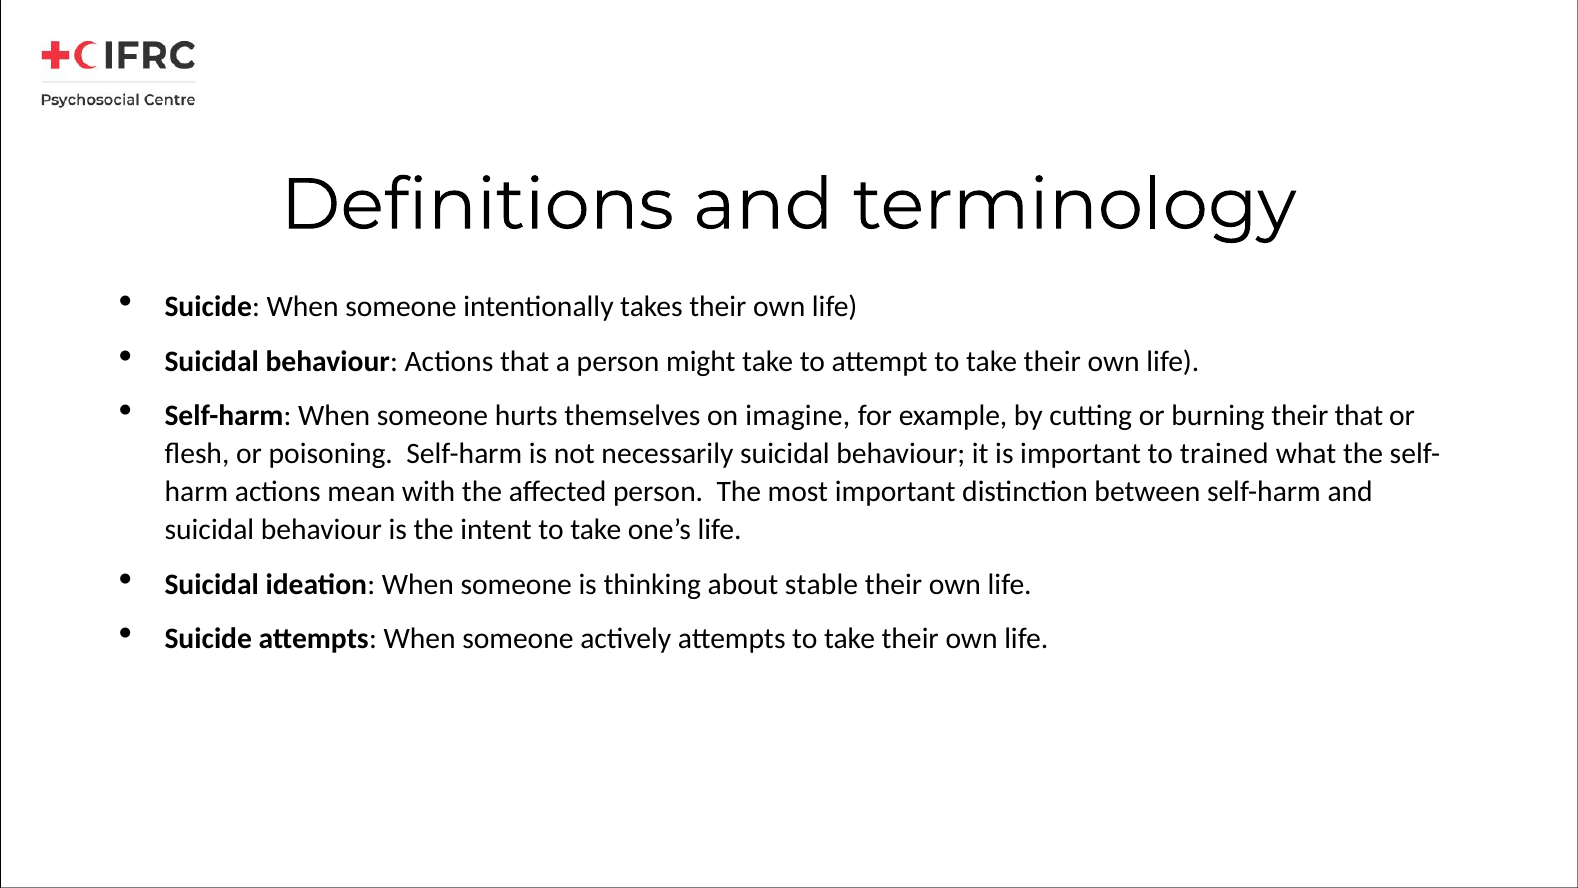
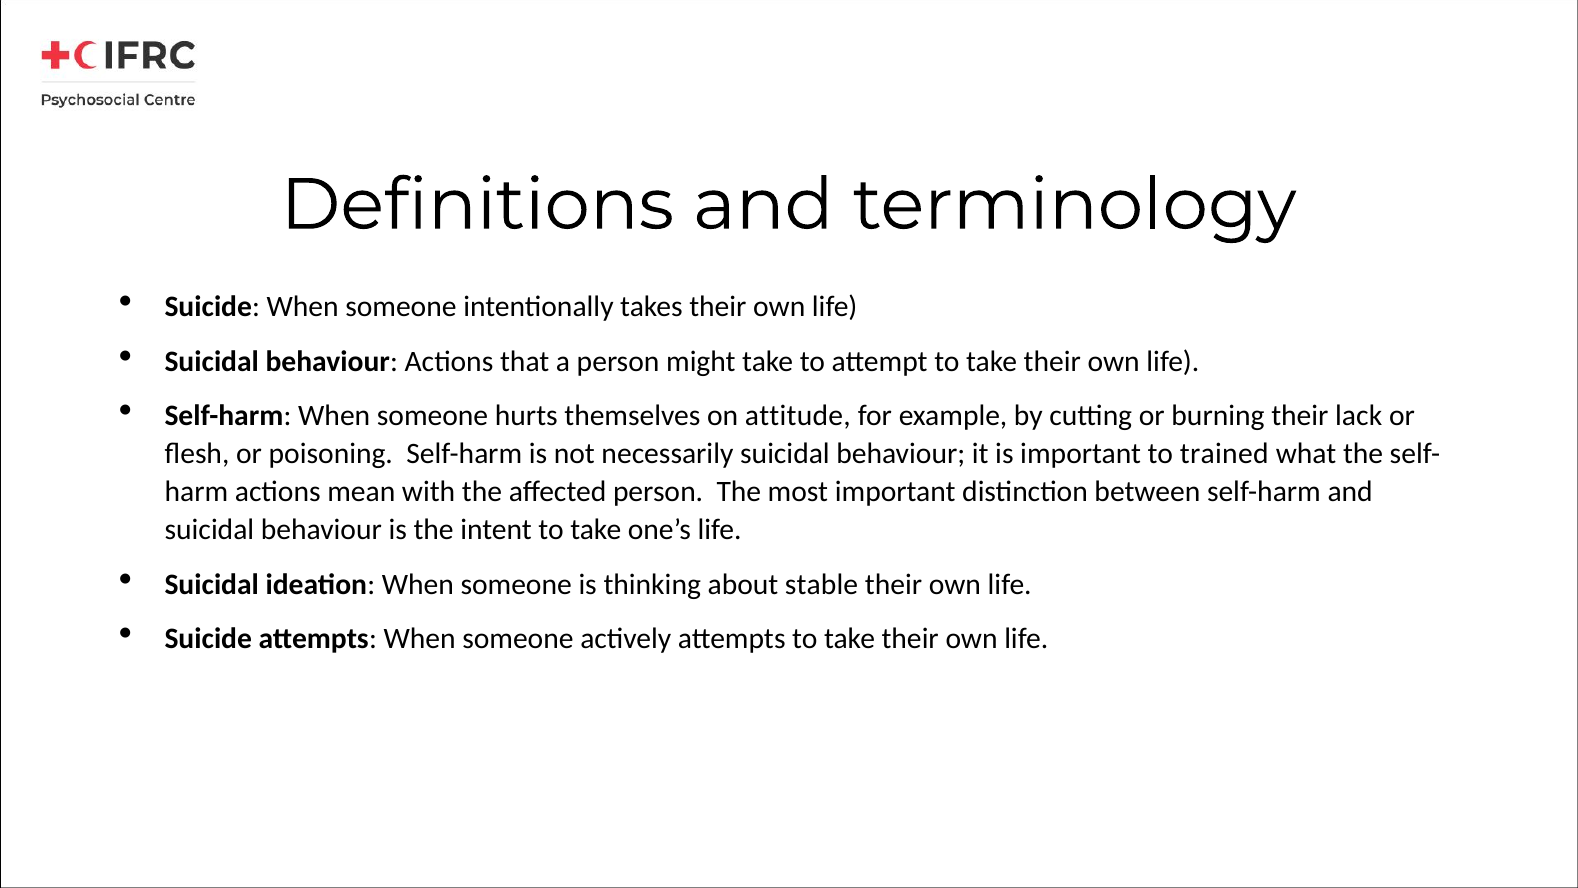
imagine: imagine -> attitude (798, 416)
their that: that -> lack (1359, 416)
